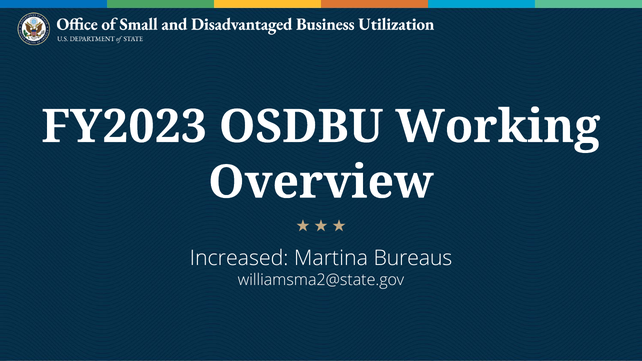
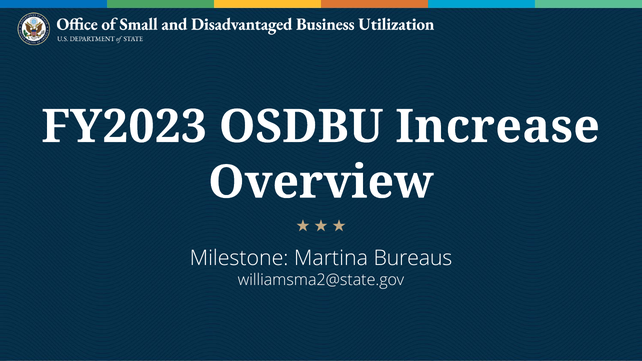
Working: Working -> Increase (498, 127)
Increased: Increased -> Milestone (239, 258)
